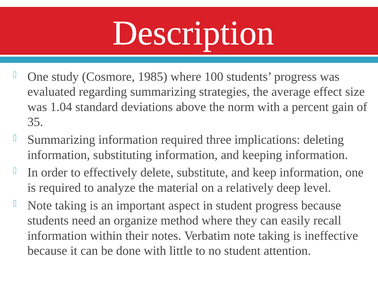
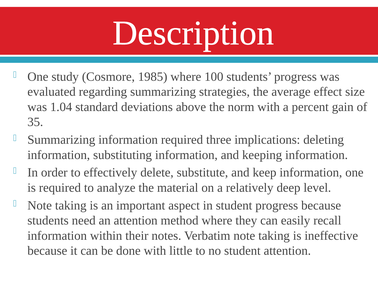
an organize: organize -> attention (136, 220)
